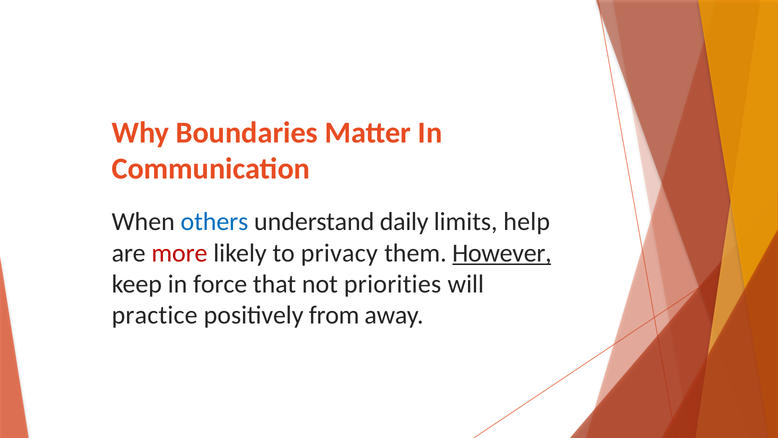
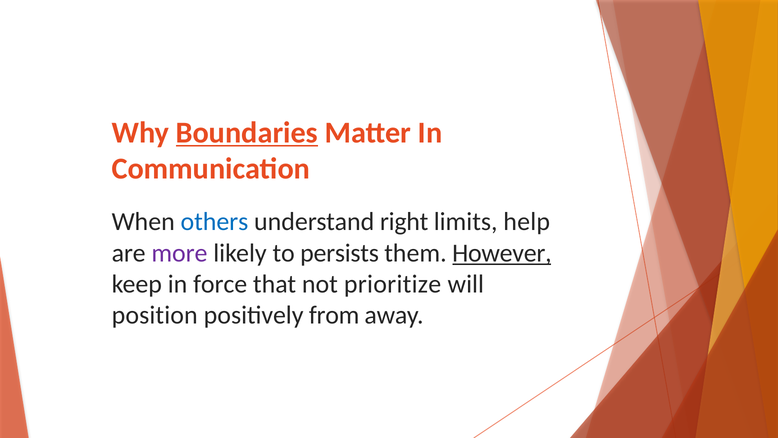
Boundaries underline: none -> present (247, 133)
daily: daily -> right (404, 222)
more colour: red -> purple (179, 253)
privacy: privacy -> persists (340, 253)
priorities: priorities -> prioritize (393, 284)
practice: practice -> position (155, 315)
